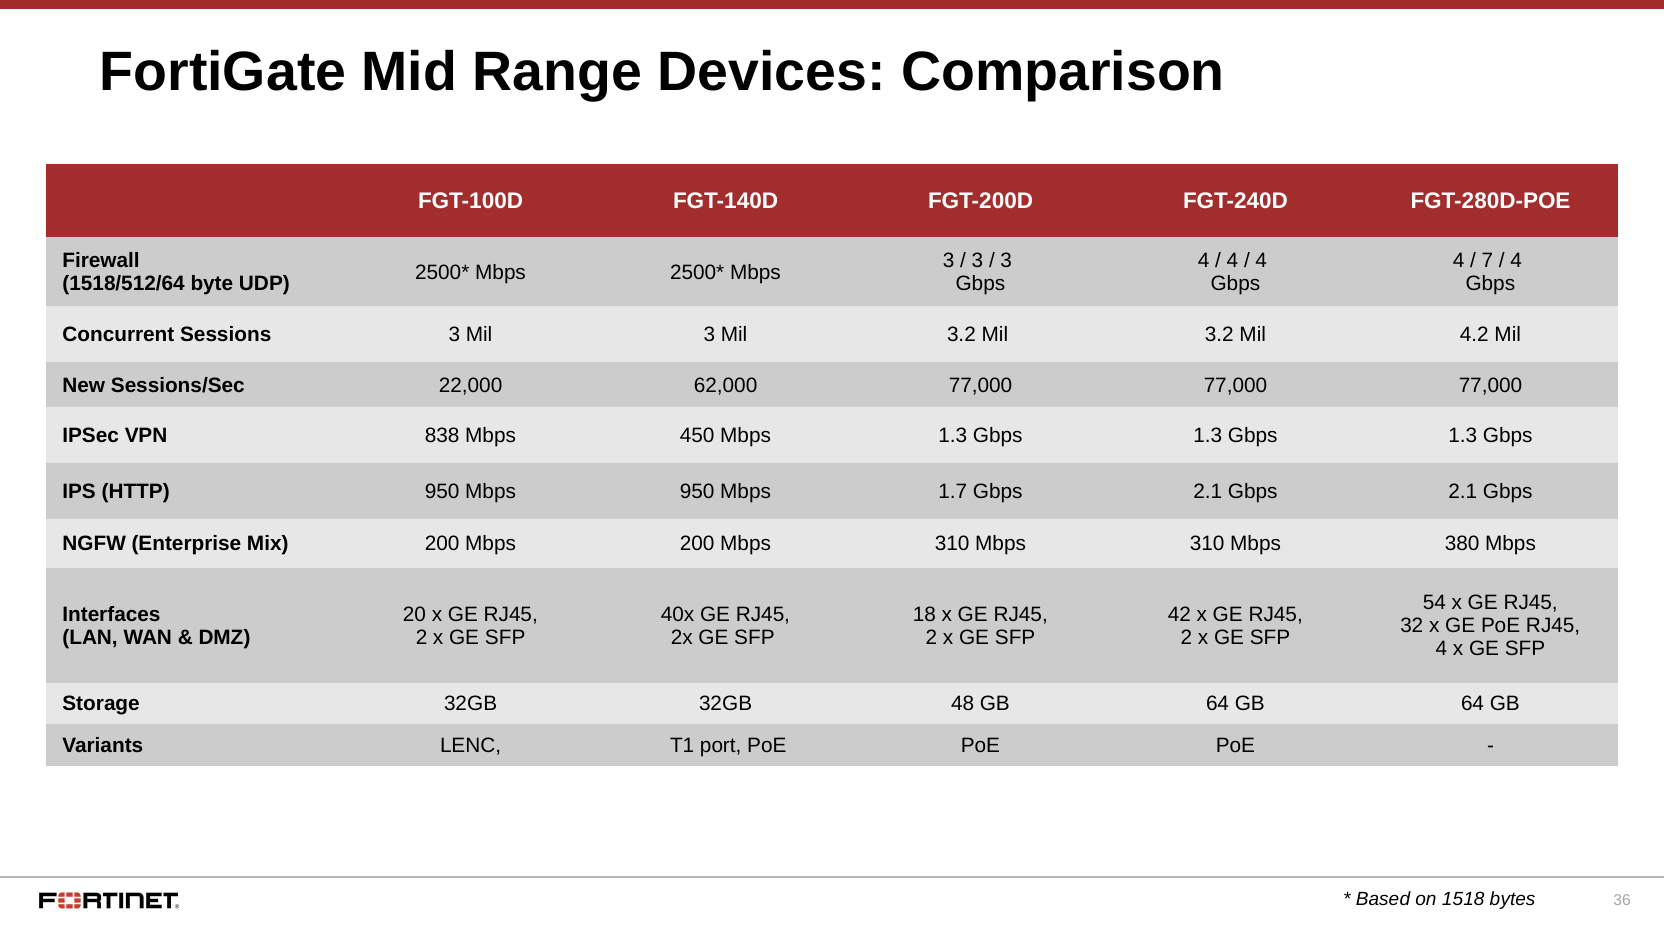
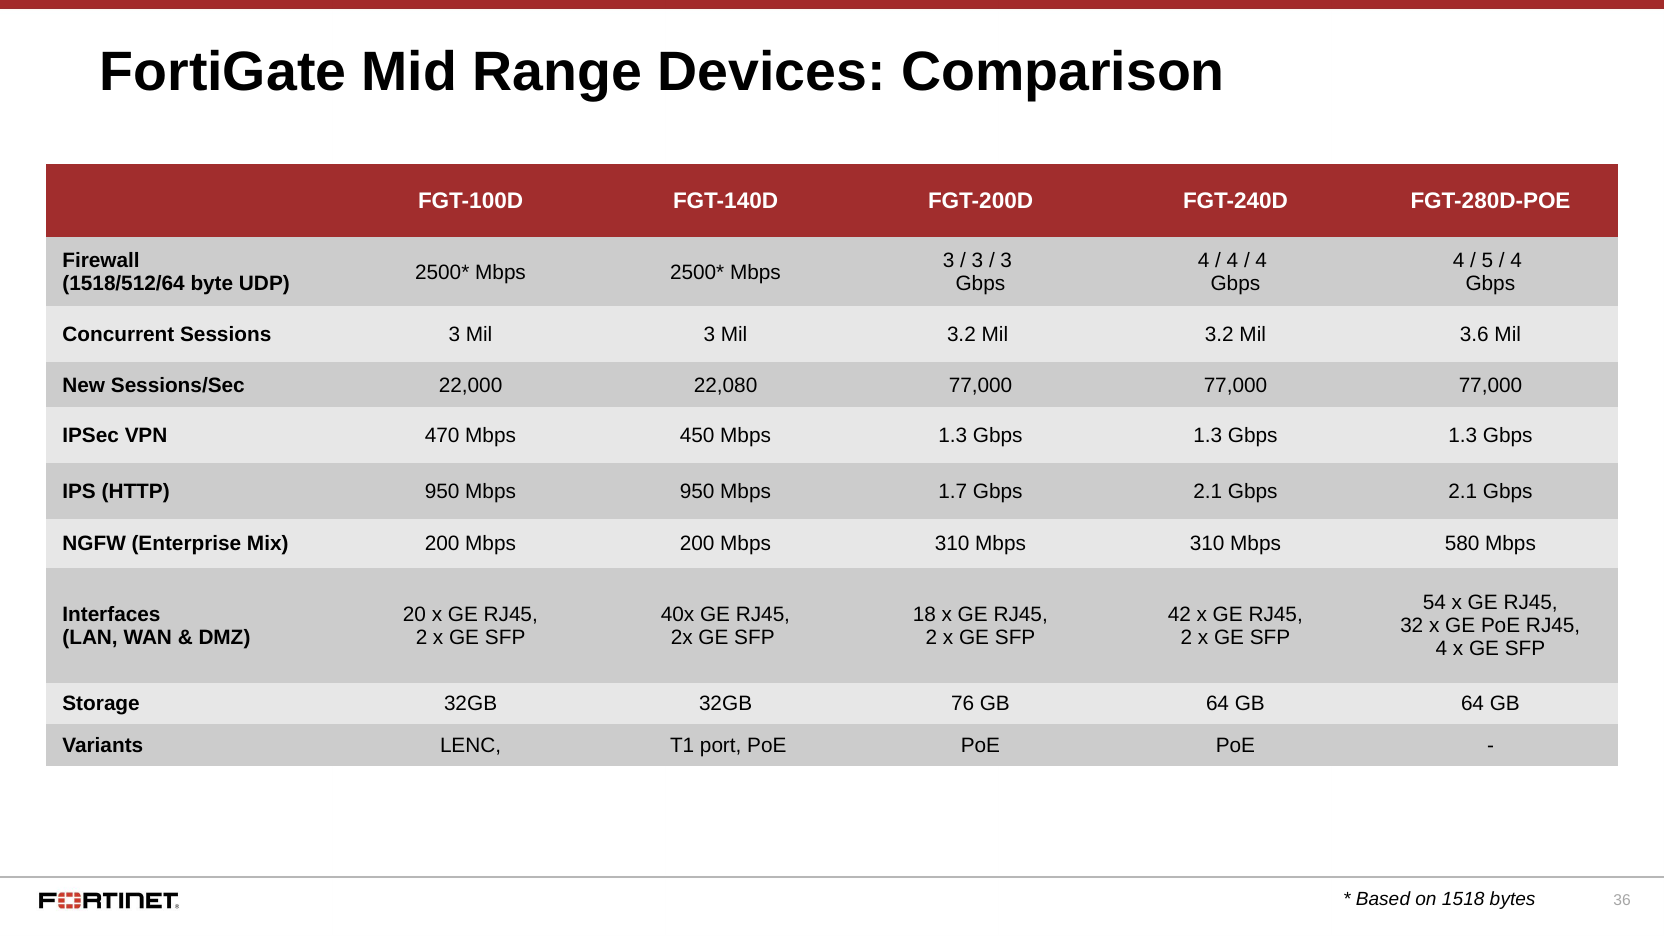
7: 7 -> 5 (1487, 261)
4.2: 4.2 -> 3.6 (1474, 335)
62,000: 62,000 -> 22,080 (726, 385)
838: 838 -> 470 (442, 436)
380: 380 -> 580 (1462, 544)
48: 48 -> 76 (963, 704)
